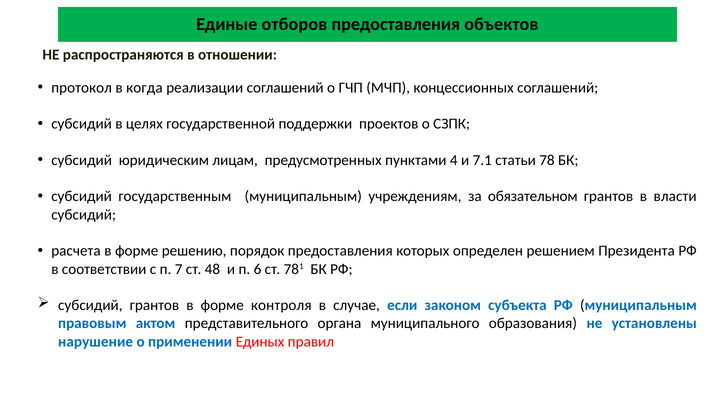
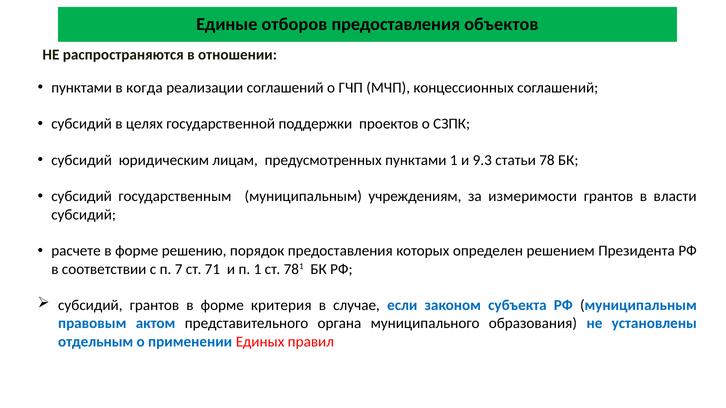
протокол: протокол -> пунктами (82, 88)
пунктами 4: 4 -> 1 (454, 160)
7.1: 7.1 -> 9.3 (482, 160)
обязательном: обязательном -> измеримости (533, 197)
расчета: расчета -> расчете (76, 251)
48: 48 -> 71 (212, 269)
п 6: 6 -> 1 (257, 269)
контроля: контроля -> критерия (281, 306)
нарушение: нарушение -> отдельным (96, 342)
